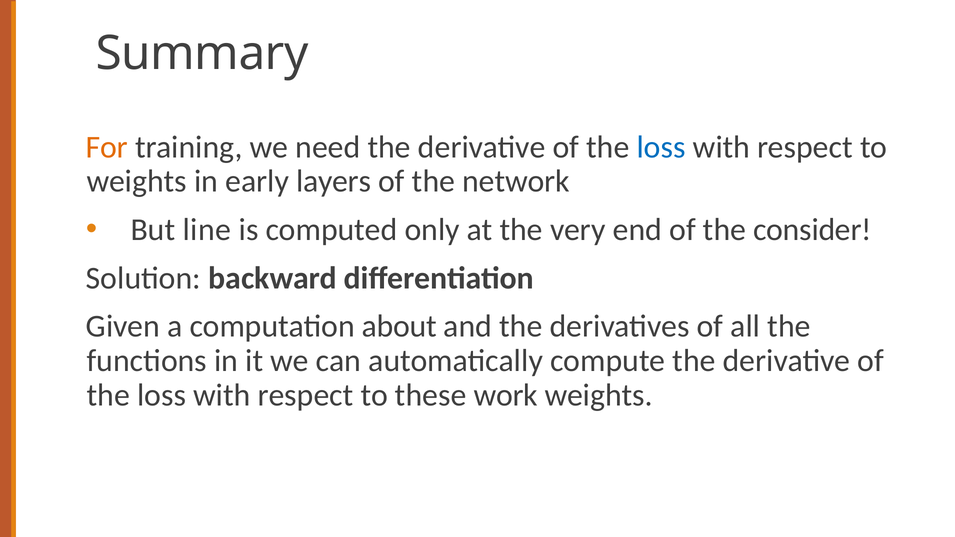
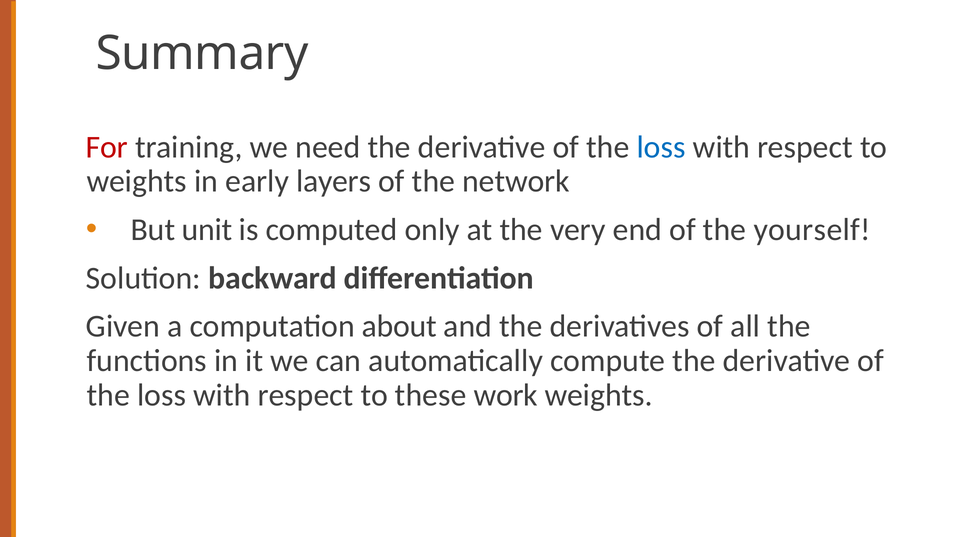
For colour: orange -> red (107, 147)
line: line -> unit (207, 230)
consider: consider -> yourself (812, 230)
